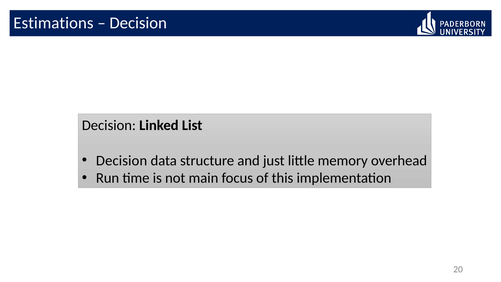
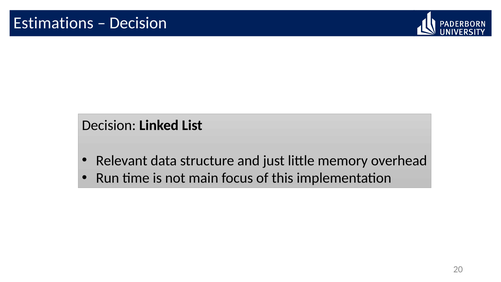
Decision: Decision -> Relevant (122, 160)
